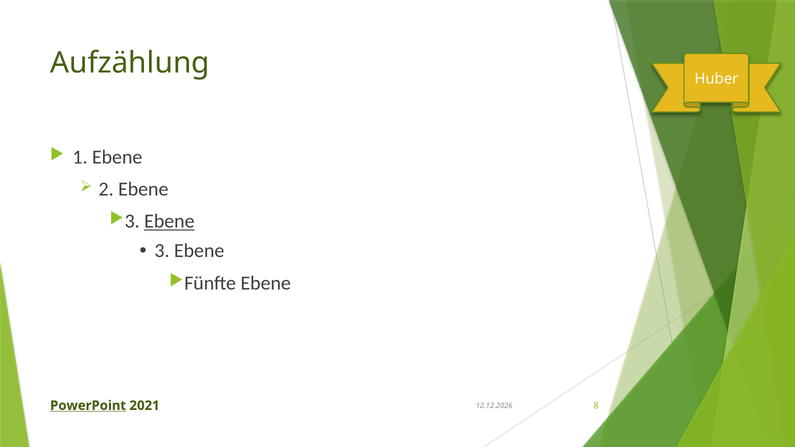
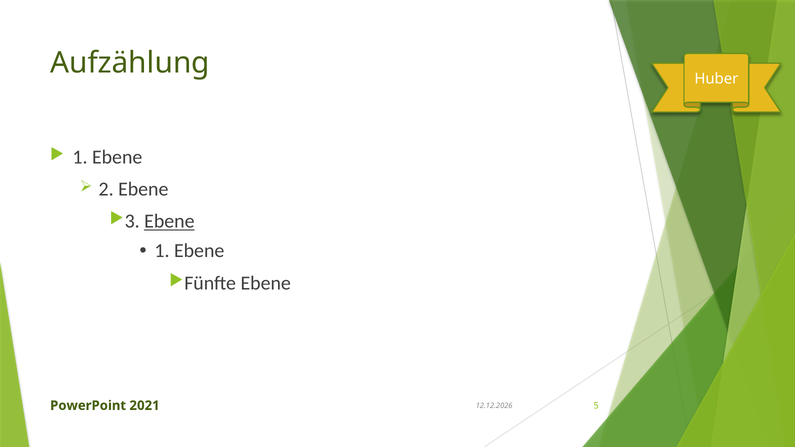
3: 3 -> 1 (162, 251)
PowerPoint underline: present -> none (88, 406)
8: 8 -> 5 (596, 406)
